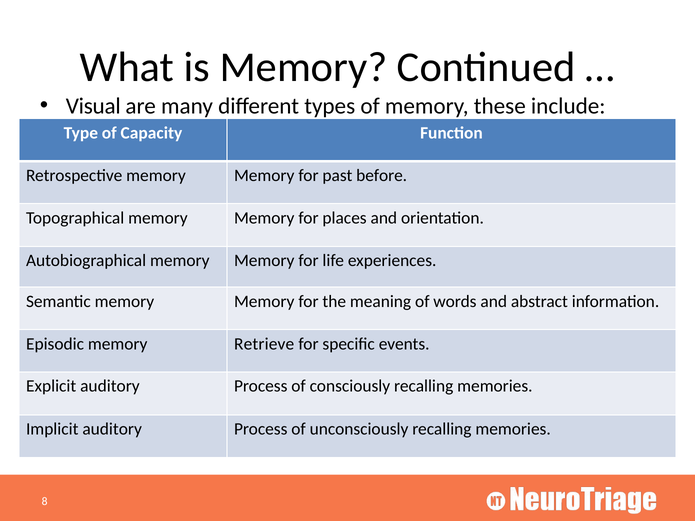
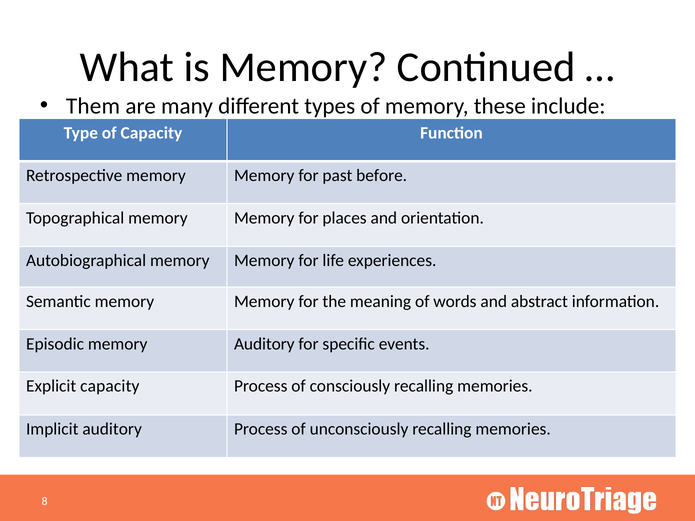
Visual: Visual -> Them (93, 106)
memory Retrieve: Retrieve -> Auditory (264, 344)
Explicit auditory: auditory -> capacity (110, 386)
